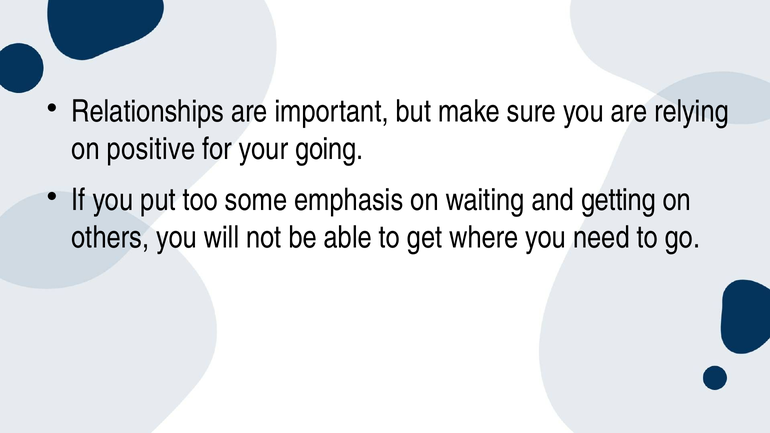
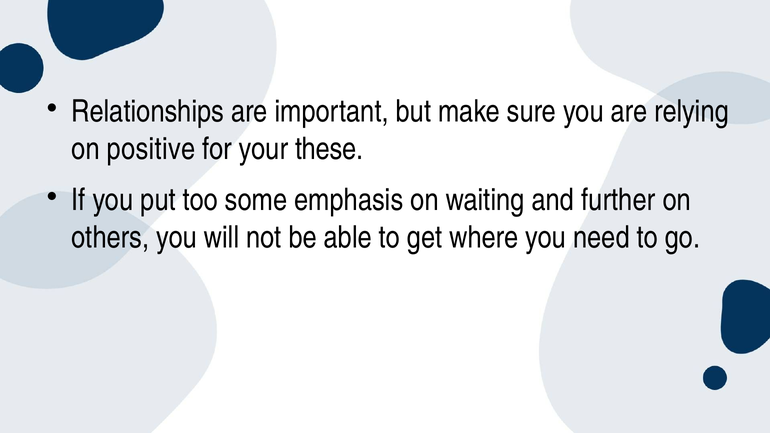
going: going -> these (329, 149)
getting: getting -> further (618, 200)
